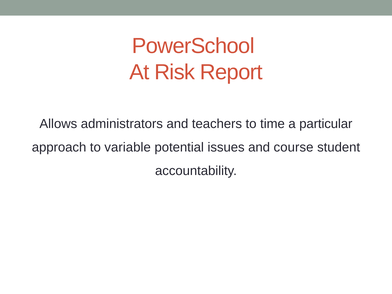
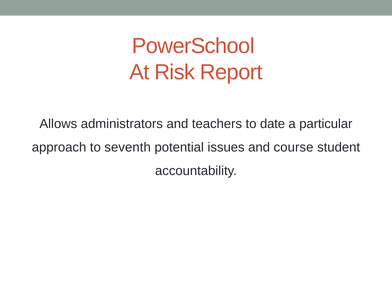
time: time -> date (273, 124)
variable: variable -> seventh (128, 147)
